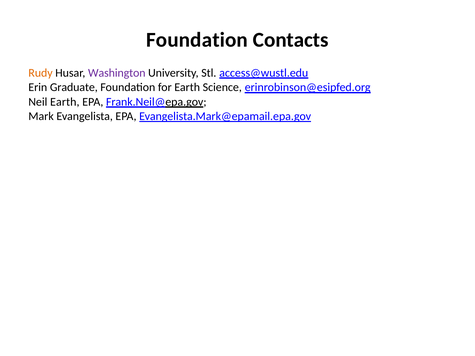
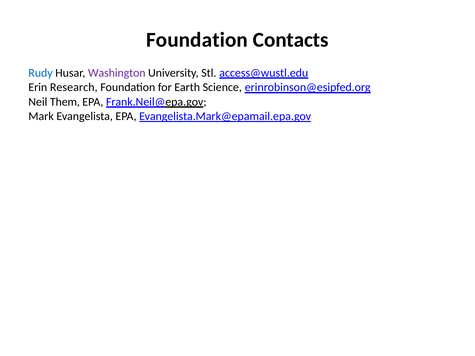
Rudy colour: orange -> blue (41, 73)
Graduate: Graduate -> Research (74, 87)
Neil Earth: Earth -> Them (65, 102)
